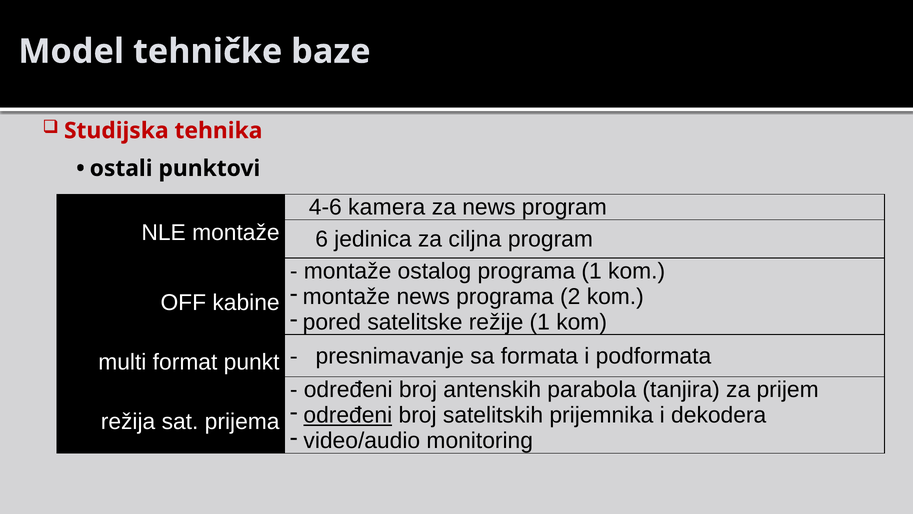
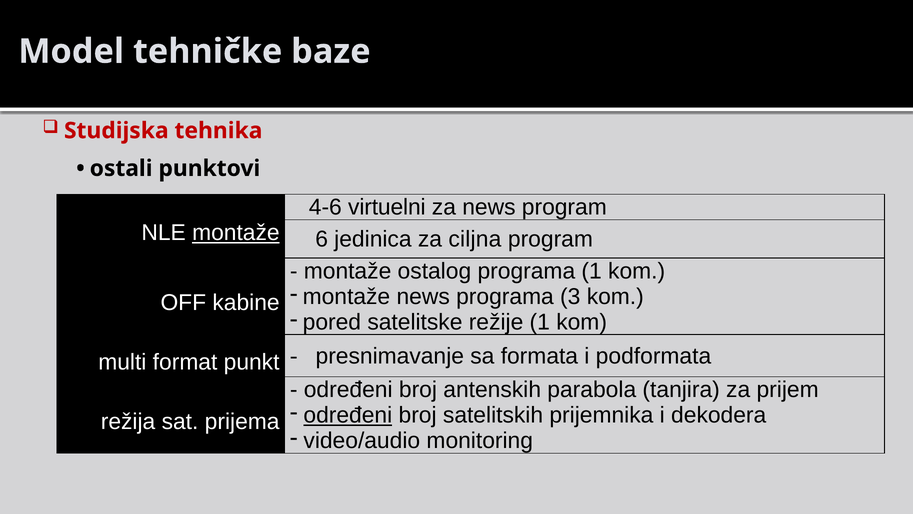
kamera: kamera -> virtuelni (387, 207)
montaže underline: none -> present (236, 233)
2: 2 -> 3 (570, 296)
